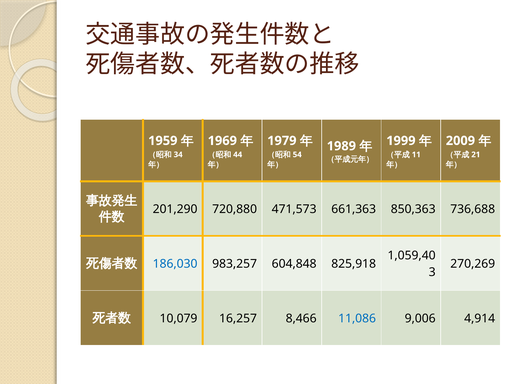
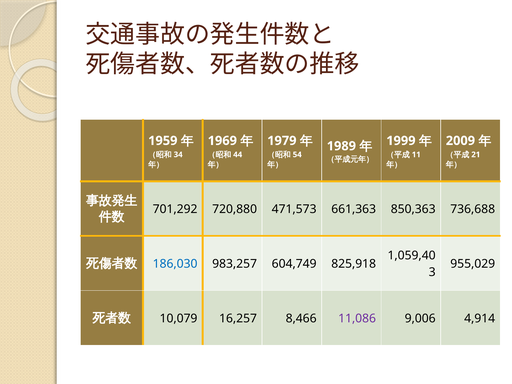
201,290: 201,290 -> 701,292 (175, 209)
604,848: 604,848 -> 604,749 (294, 264)
270,269: 270,269 -> 955,029 (473, 264)
11,086 colour: blue -> purple (357, 319)
